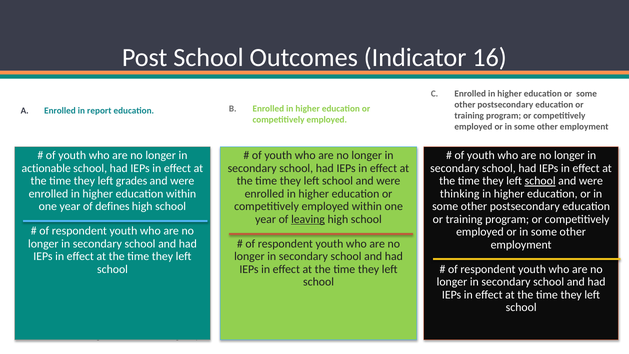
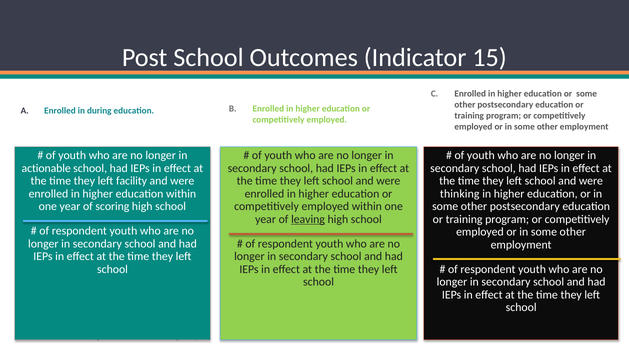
16: 16 -> 15 (489, 58)
report: report -> during (99, 111)
grades: grades -> facility (132, 181)
school underline: present -> none (540, 181)
defines: defines -> scoring (112, 206)
